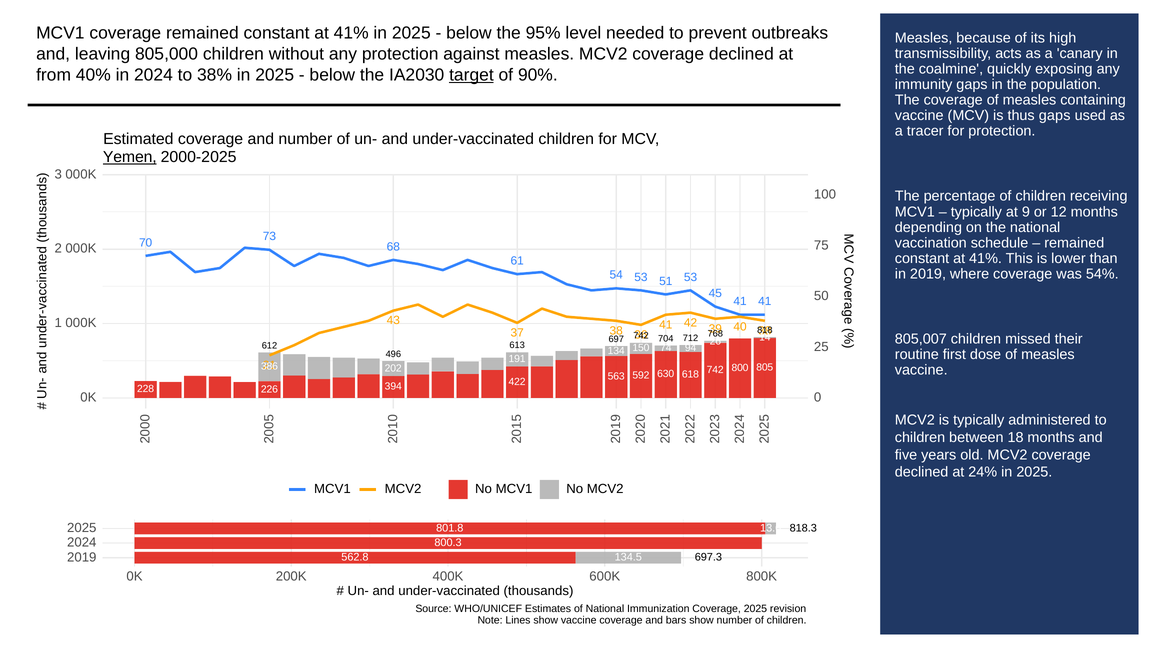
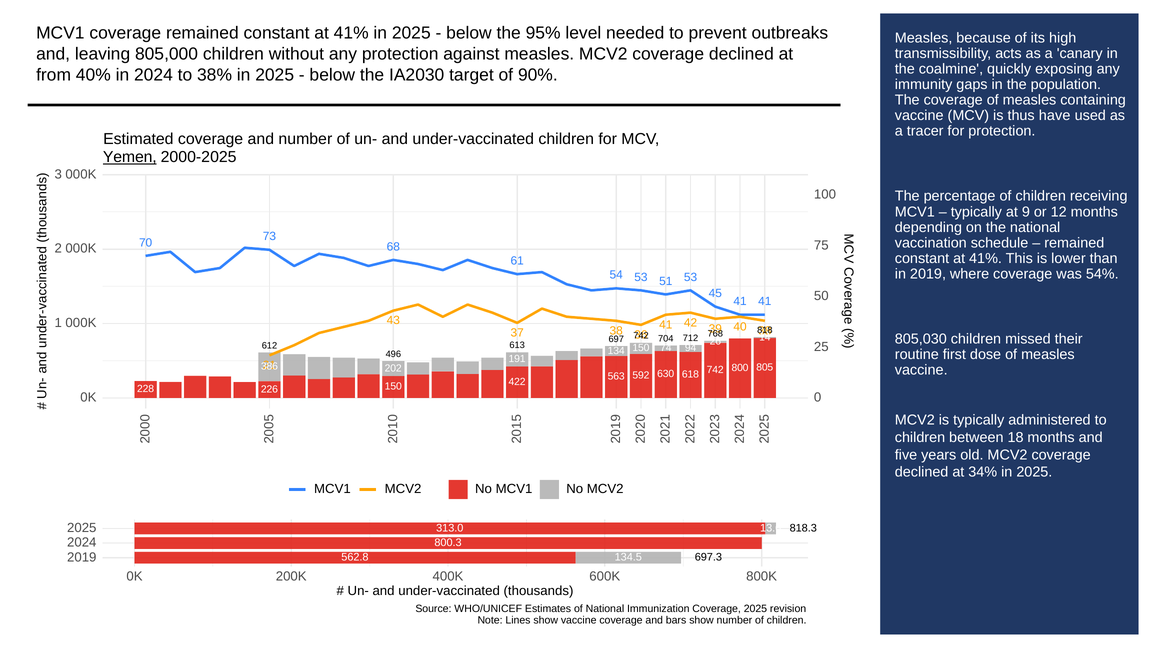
target underline: present -> none (471, 75)
thus gaps: gaps -> have (1055, 116)
805,007: 805,007 -> 805,030 (921, 339)
226 394: 394 -> 150 (393, 387)
24%: 24% -> 34% (983, 472)
801.8: 801.8 -> 313.0 (450, 528)
